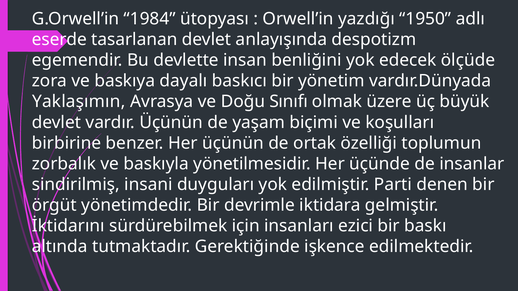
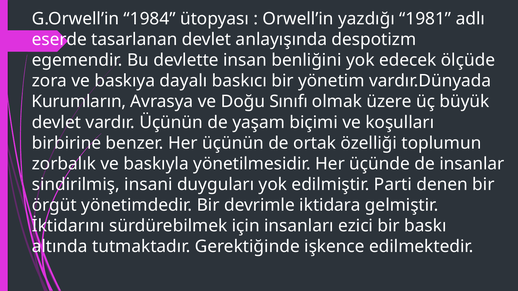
1950: 1950 -> 1981 (425, 19)
Yaklaşımın: Yaklaşımın -> Kurumların (79, 102)
